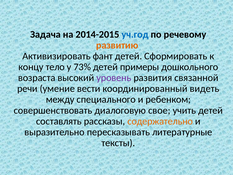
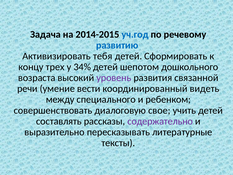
развитию colour: orange -> blue (117, 45)
фант: фант -> тебя (103, 56)
тело: тело -> трех (55, 67)
73%: 73% -> 34% (82, 67)
примеры: примеры -> шепотом (140, 67)
содержательно colour: orange -> purple (160, 121)
